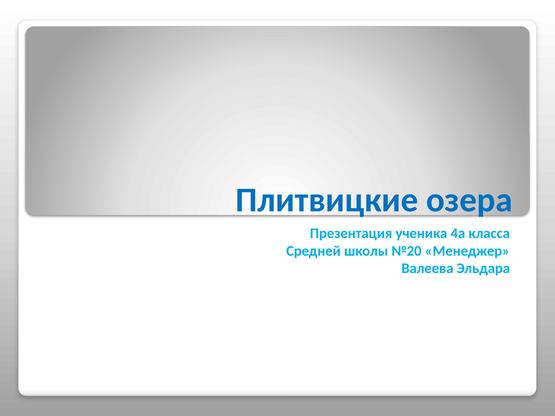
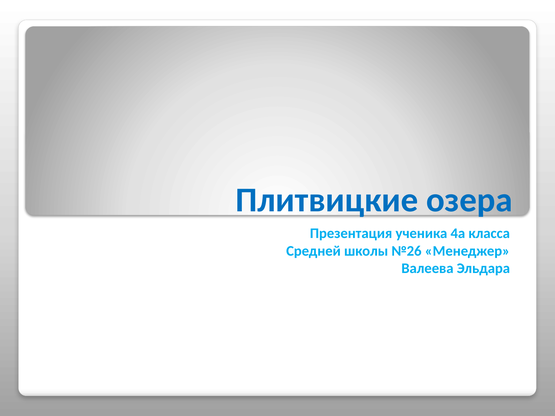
№20: №20 -> №26 (406, 251)
